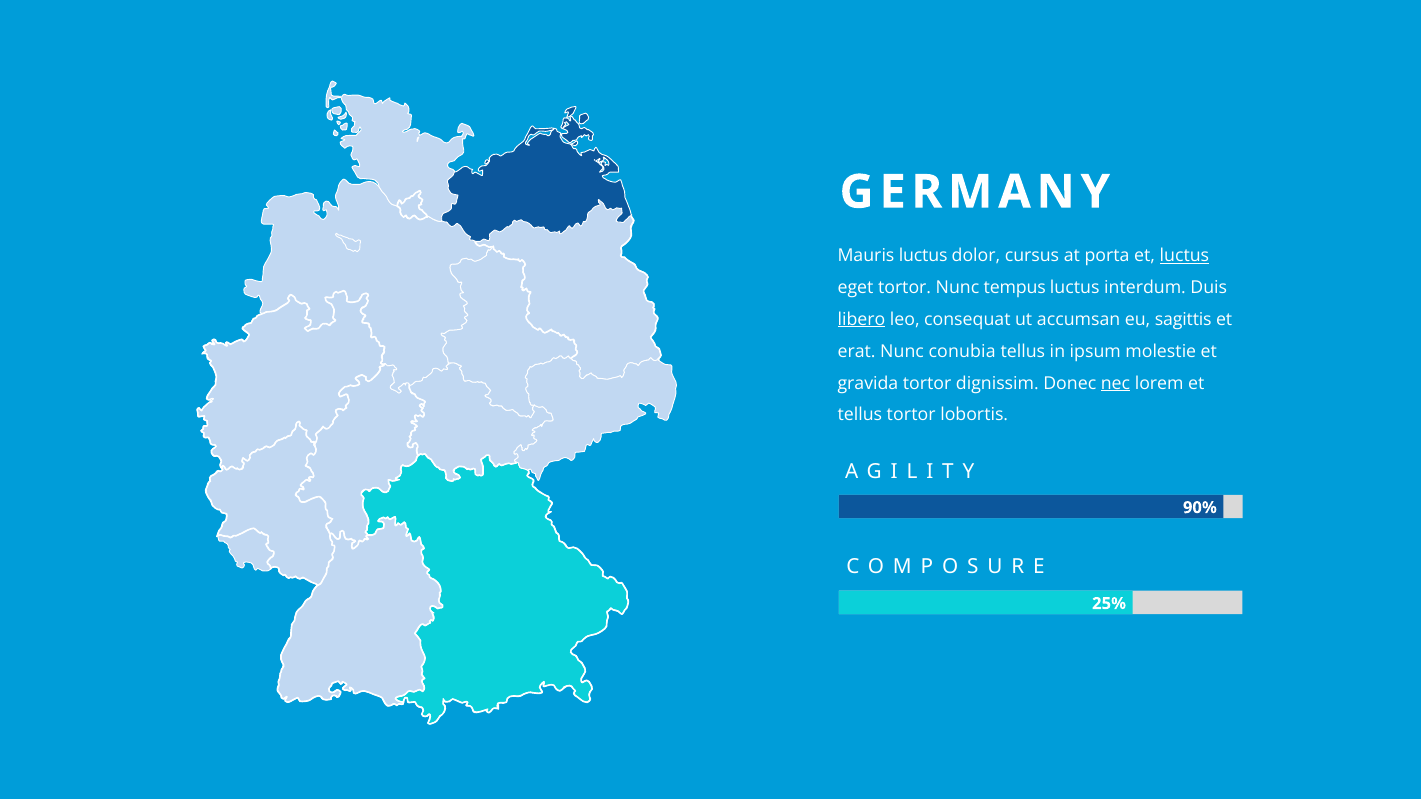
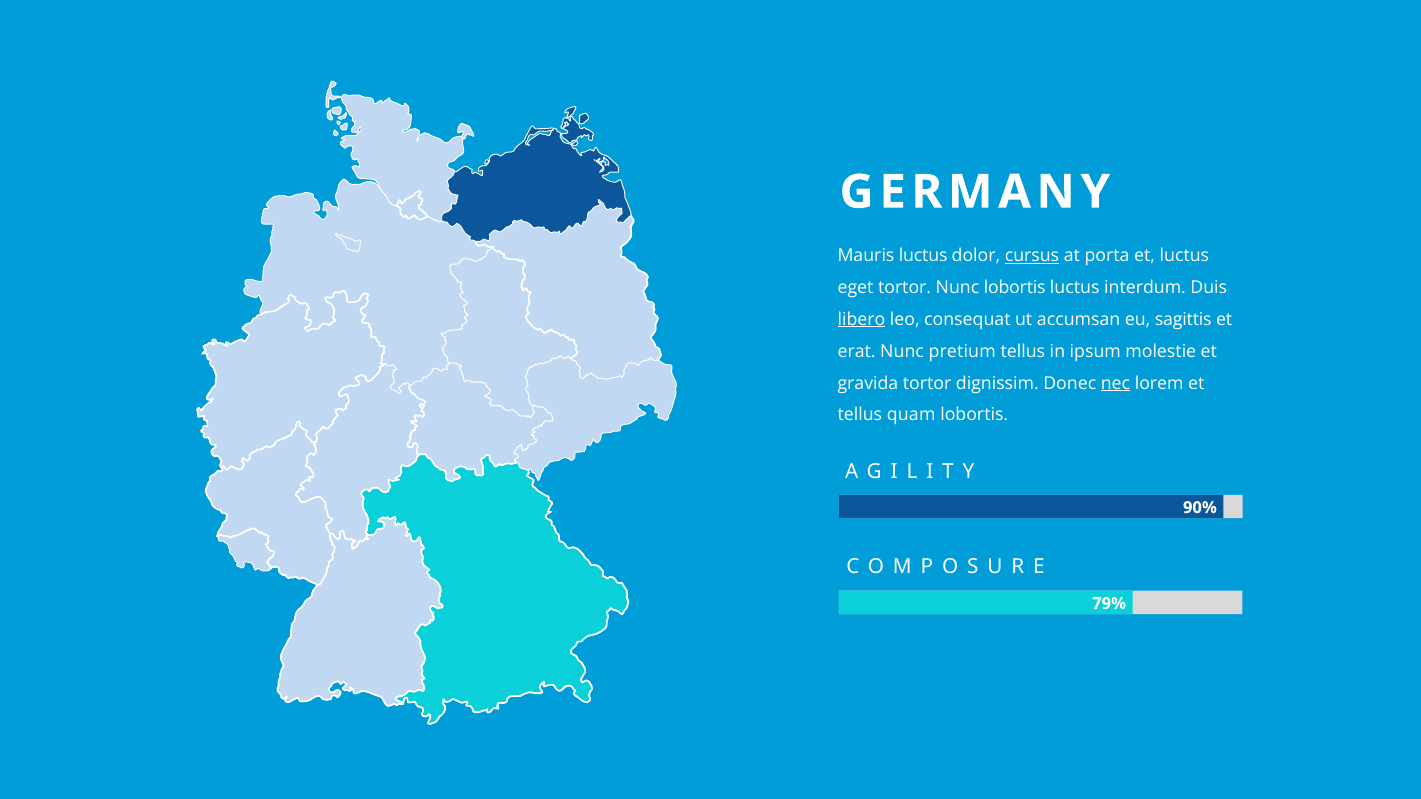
cursus underline: none -> present (1032, 256)
luctus underline: present -> none (1184, 256)
Nunc tempus: tempus -> lobortis (1015, 288)
conubia: conubia -> pretium (962, 351)
tellus tortor: tortor -> quam (911, 415)
25%: 25% -> 79% (1109, 604)
